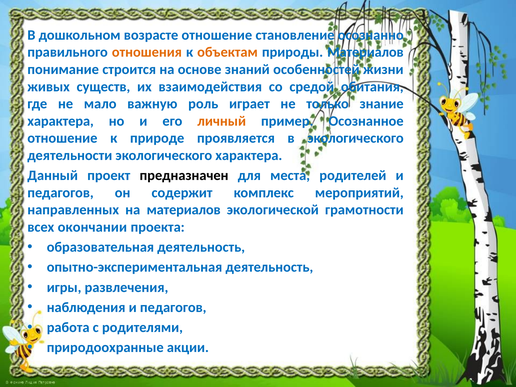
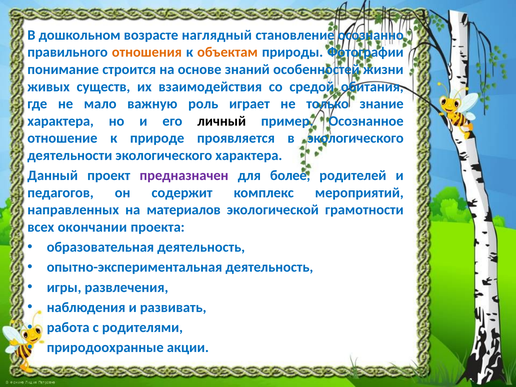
возрасте отношение: отношение -> наглядный (217, 35)
природы Материалов: Материалов -> Фотографии (365, 52)
личный colour: orange -> black (222, 121)
предназначен colour: black -> purple (184, 176)
места: места -> более (290, 176)
наблюдения и педагогов: педагогов -> развивать (173, 307)
